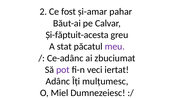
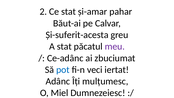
Ce fost: fost -> stat (69, 12)
Și-făptuit-acesta: Și-făptuit-acesta -> Și-suferit-acesta (77, 35)
pot colour: purple -> blue (63, 70)
